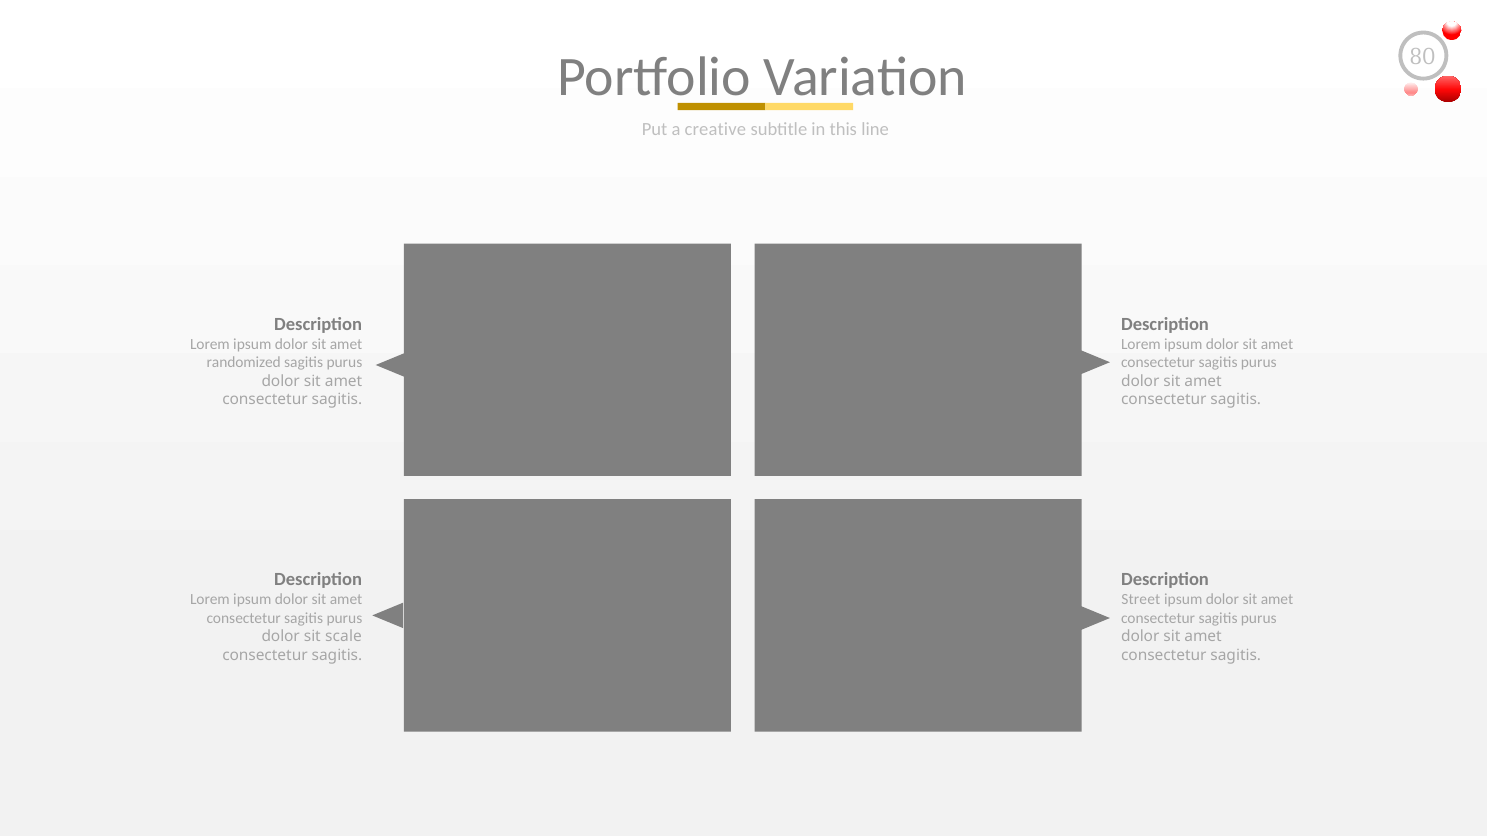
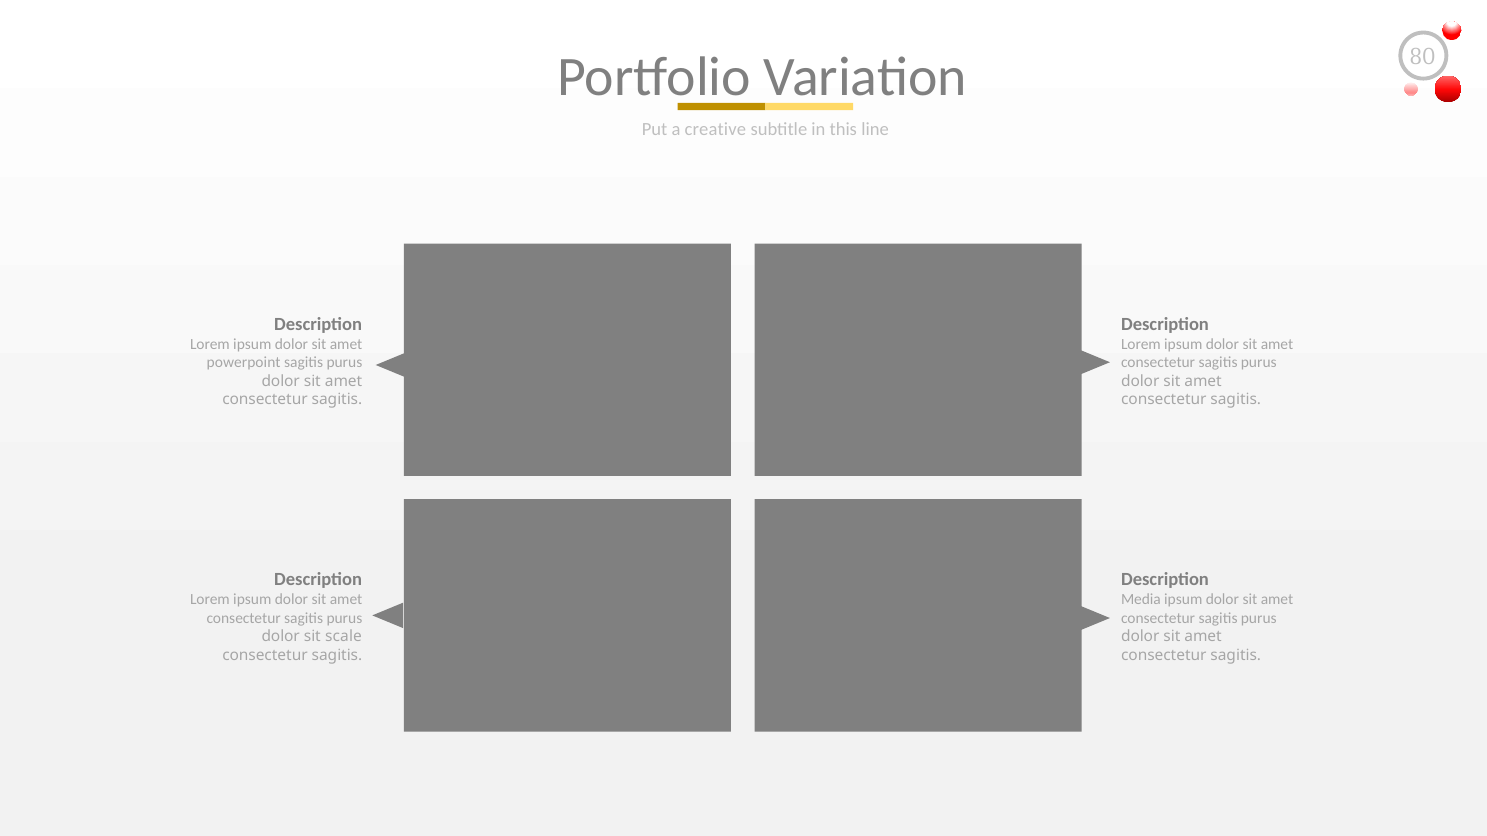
randomized: randomized -> powerpoint (244, 363)
Street: Street -> Media (1141, 600)
